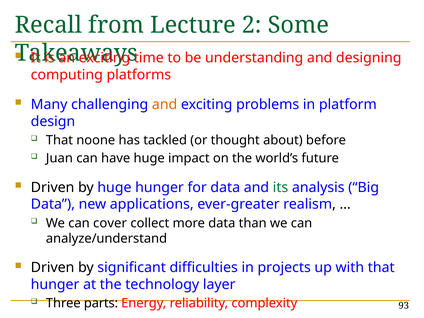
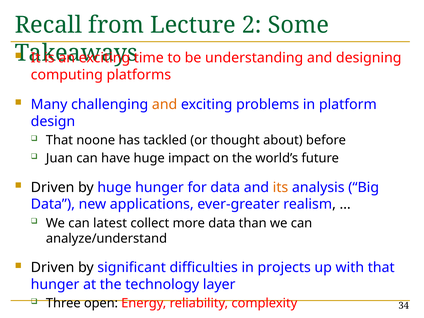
its colour: green -> orange (281, 187)
cover: cover -> latest (110, 223)
parts: parts -> open (101, 303)
93: 93 -> 34 (404, 306)
